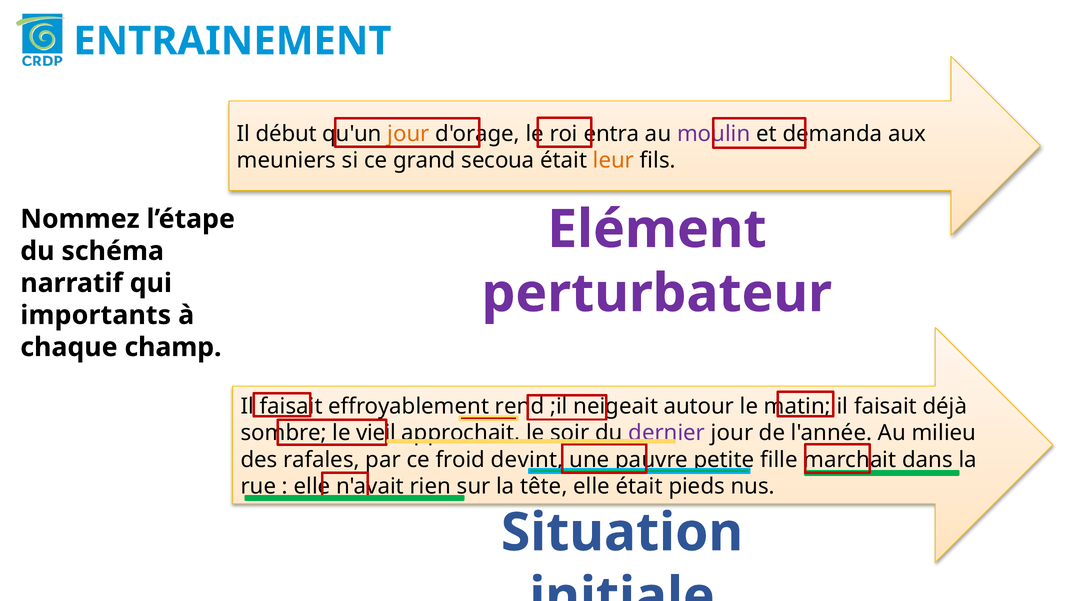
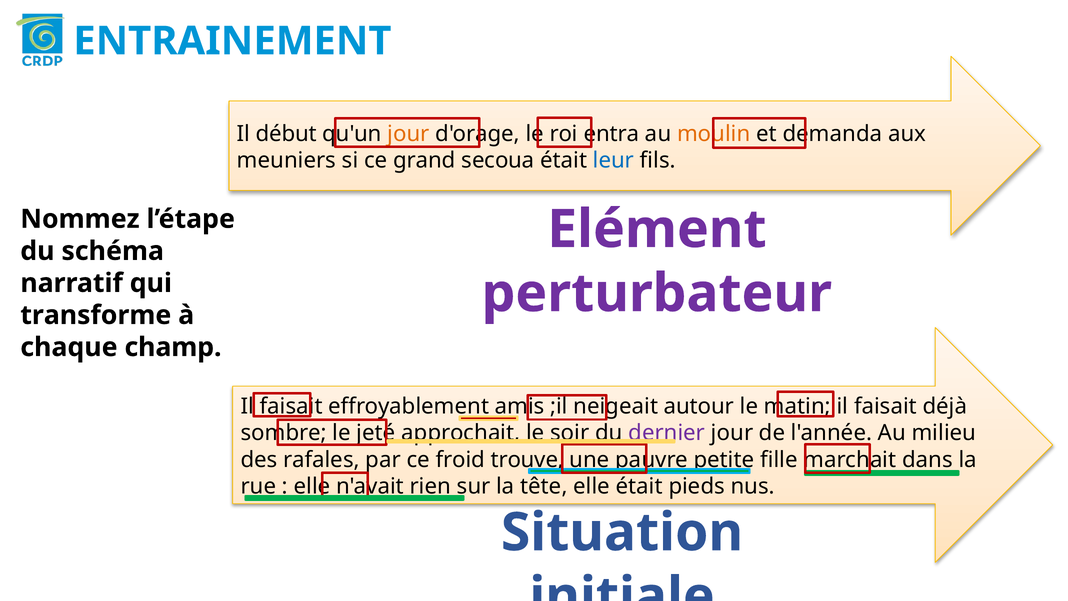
moulin colour: purple -> orange (714, 134)
leur colour: orange -> blue (614, 161)
importants: importants -> transforme (96, 315)
rend: rend -> amis (520, 406)
vieil: vieil -> jeté (376, 433)
devint: devint -> trouve (527, 460)
